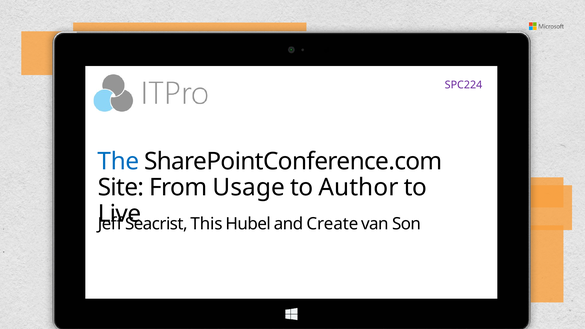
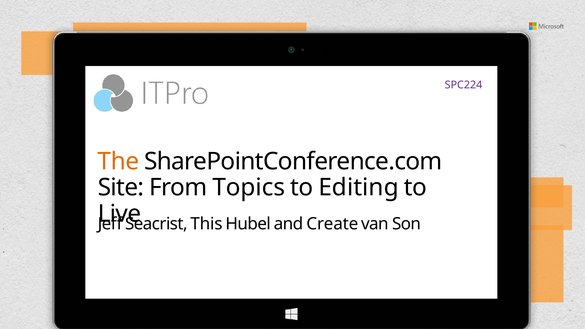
The colour: blue -> orange (118, 161)
Usage: Usage -> Topics (249, 188)
Author: Author -> Editing (359, 188)
